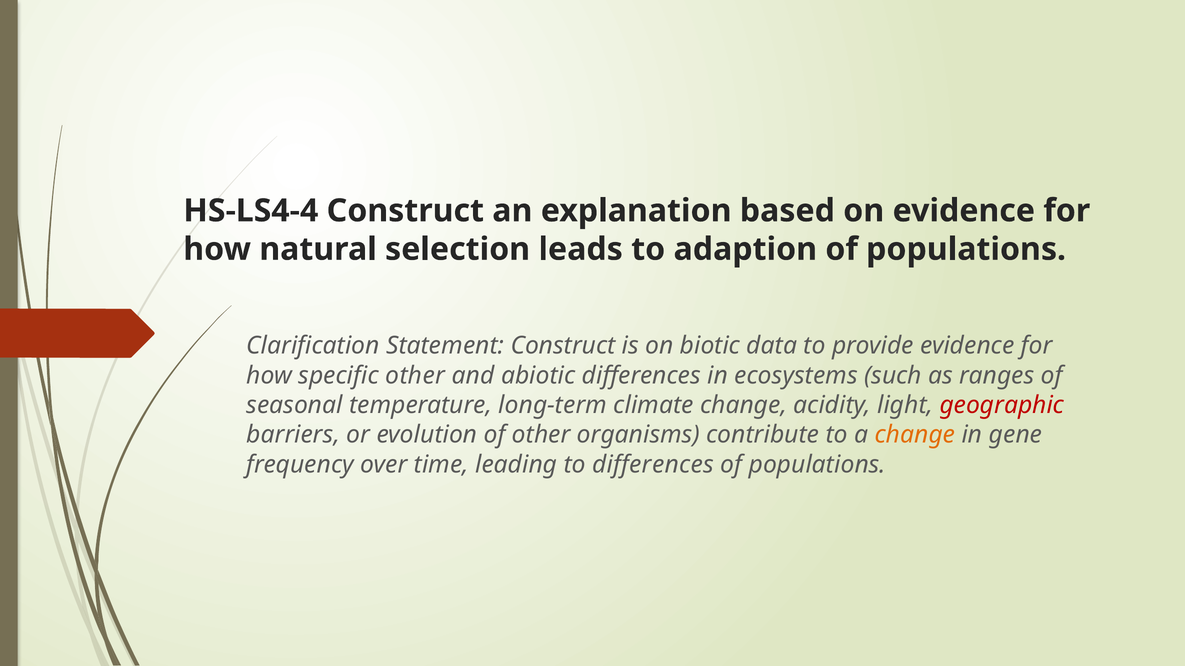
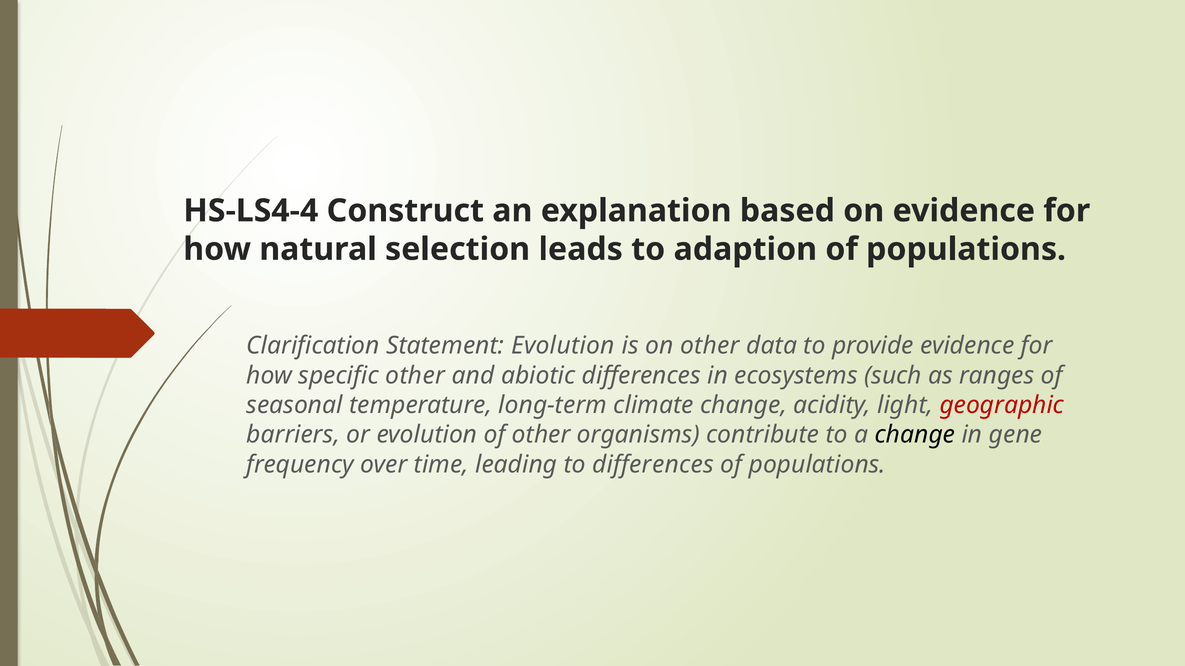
Statement Construct: Construct -> Evolution (563, 346)
on biotic: biotic -> other (710, 346)
change colour: orange -> black (915, 435)
